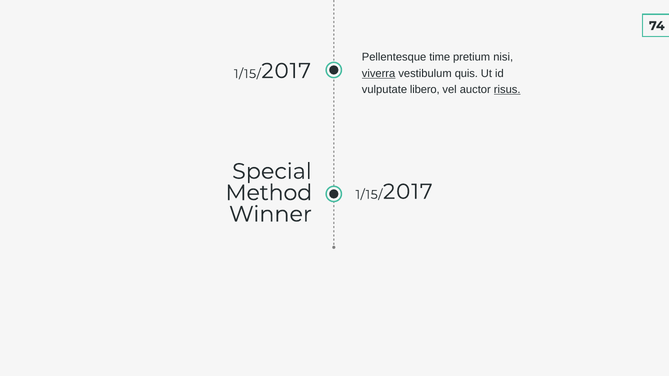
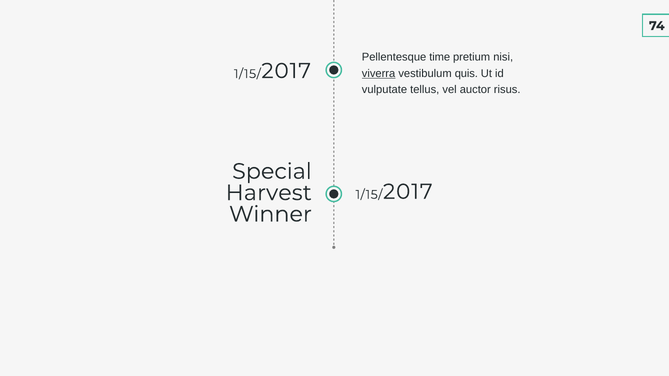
libero: libero -> tellus (425, 89)
risus underline: present -> none (507, 89)
Method: Method -> Harvest (269, 193)
